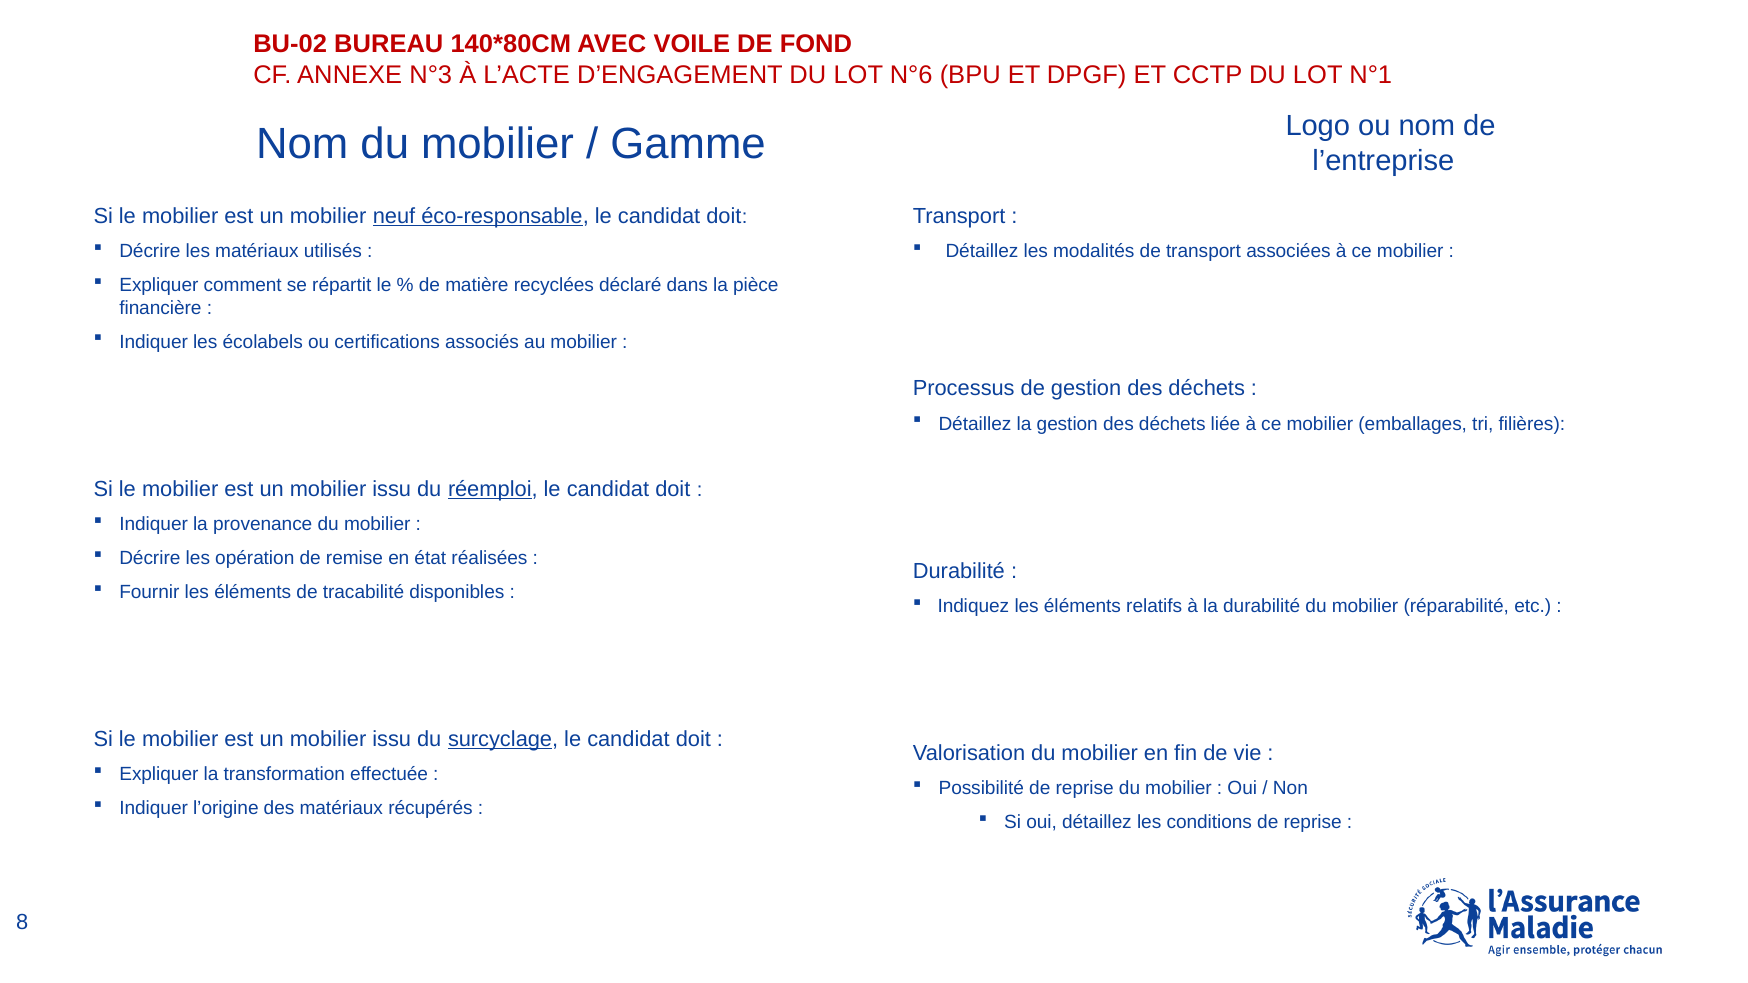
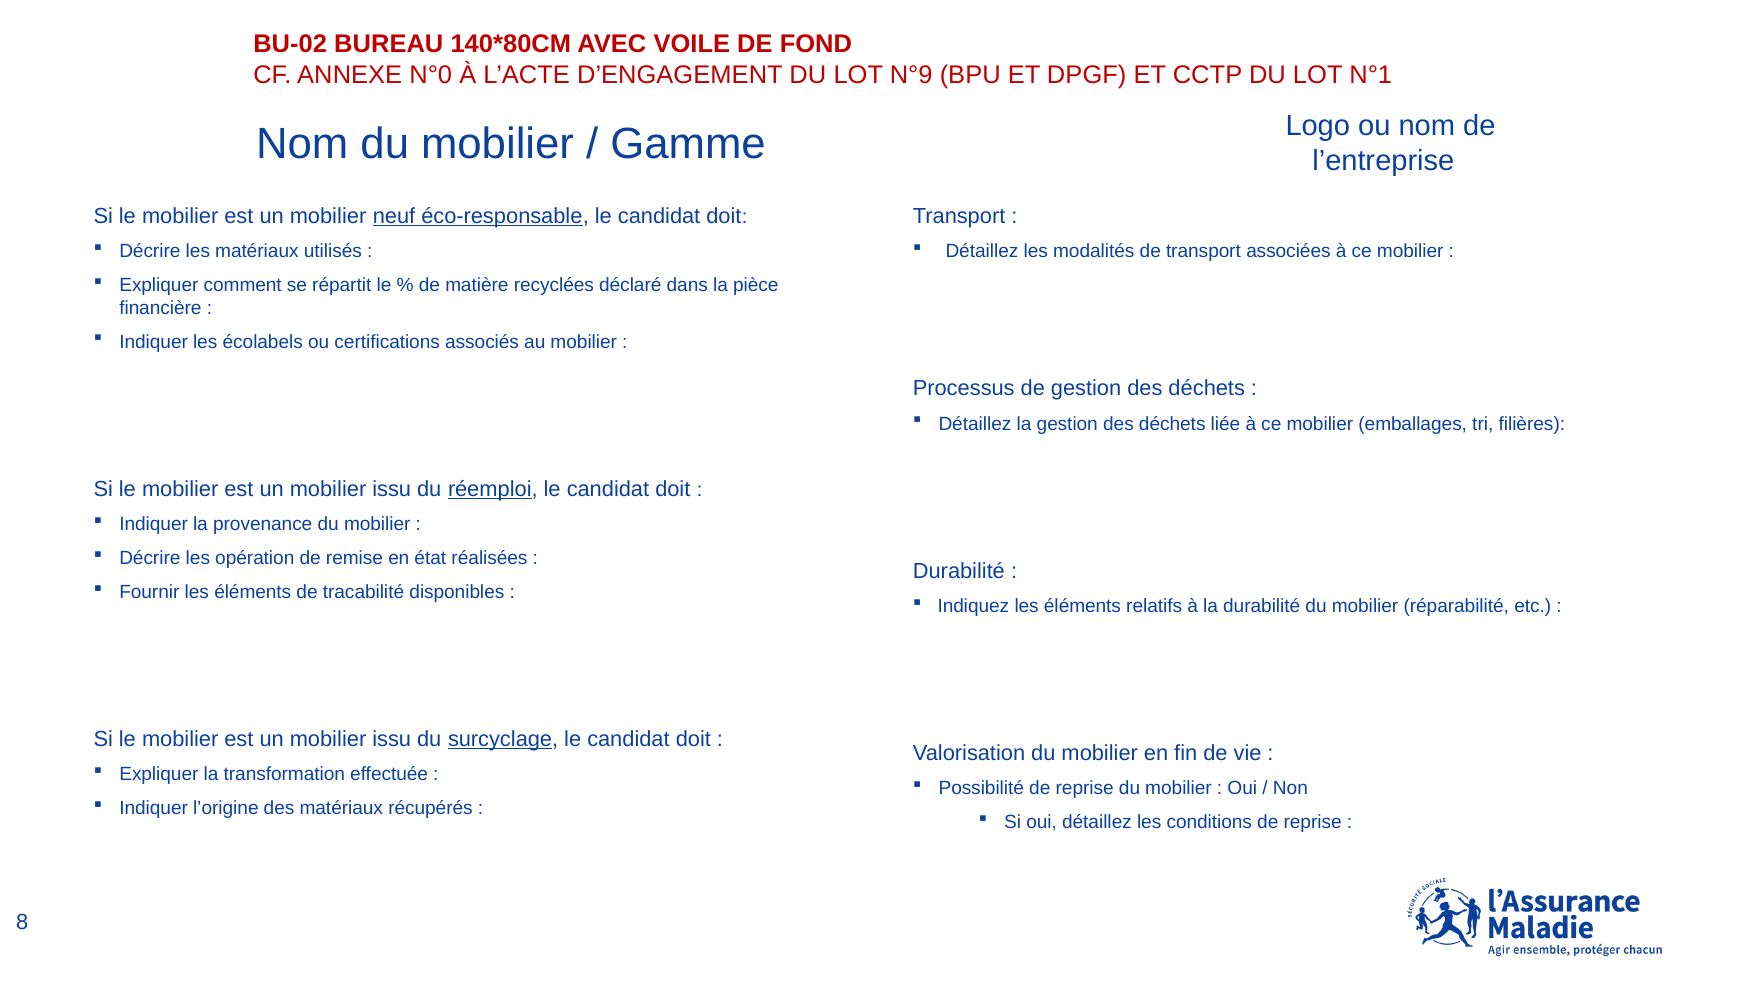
N°3: N°3 -> N°0 (431, 75)
N°6: N°6 -> N°9 (911, 75)
